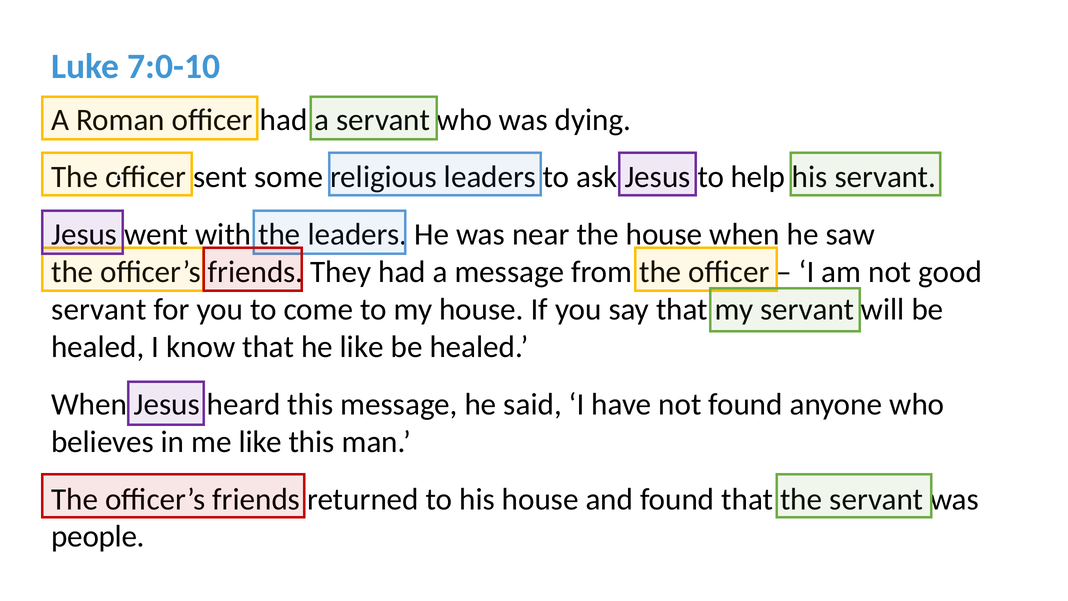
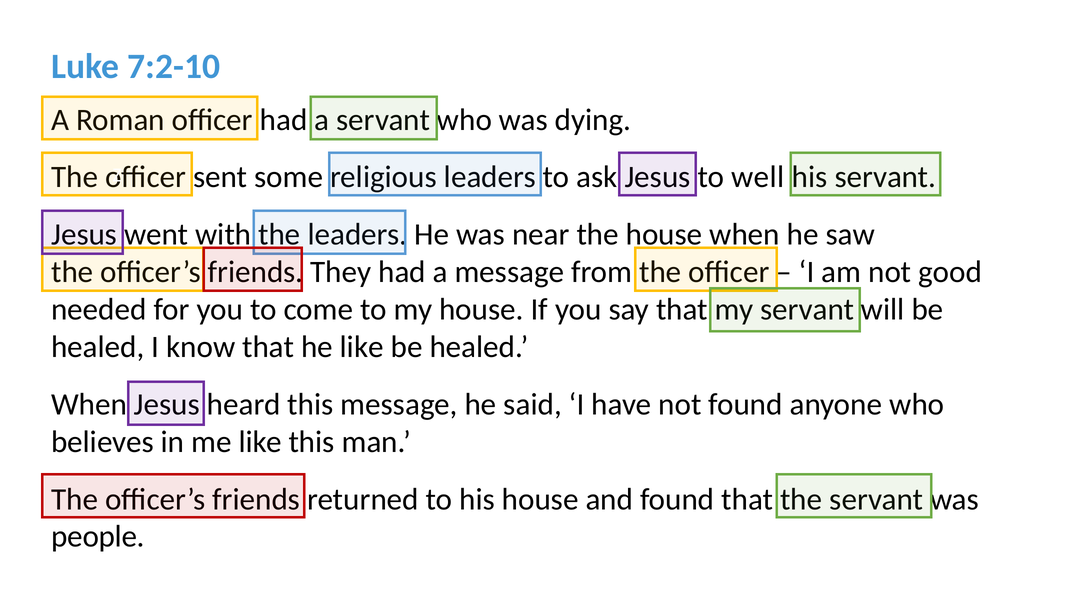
7:0-10: 7:0-10 -> 7:2-10 (174, 67)
help: help -> well (758, 177)
servant: servant -> needed (99, 309)
